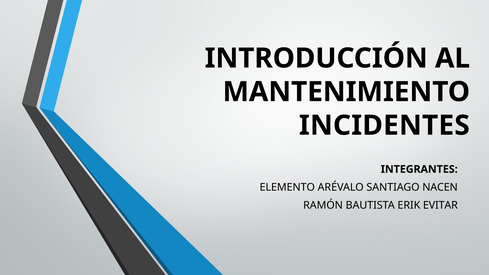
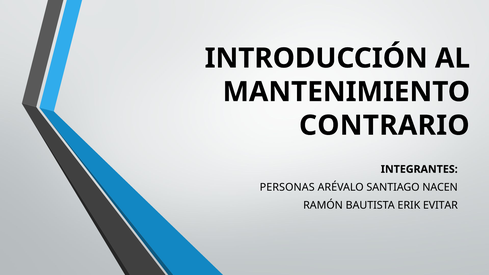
INCIDENTES: INCIDENTES -> CONTRARIO (384, 125)
ELEMENTO: ELEMENTO -> PERSONAS (287, 187)
